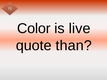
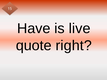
Color: Color -> Have (34, 29)
than: than -> right (74, 46)
